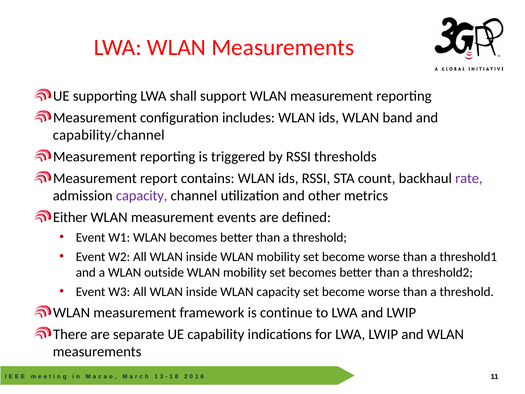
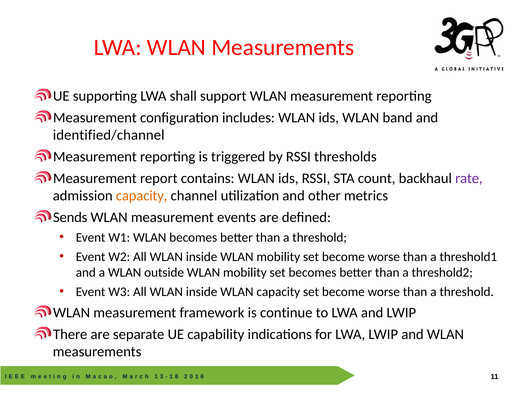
capability/channel: capability/channel -> identified/channel (109, 135)
capacity colour: purple -> orange (142, 196)
Either: Either -> Sends (70, 217)
